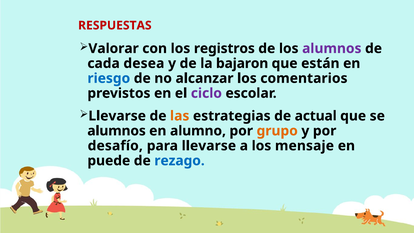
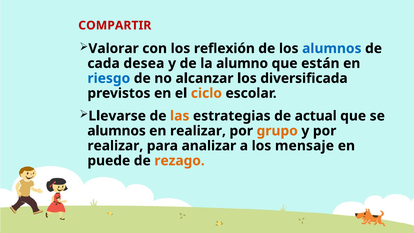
RESPUESTAS: RESPUESTAS -> COMPARTIR (115, 25)
registros: registros -> reflexión (224, 48)
alumnos colour: purple -> blue (332, 48)
bajaron: bajaron -> alumno (242, 63)
comentarios: comentarios -> diversificada (304, 78)
ciclo colour: purple -> orange (206, 93)
en alumno: alumno -> realizar (198, 131)
desafío: desafío -> realizar (115, 146)
para llevarse: llevarse -> analizar (209, 146)
rezago colour: blue -> orange (180, 161)
